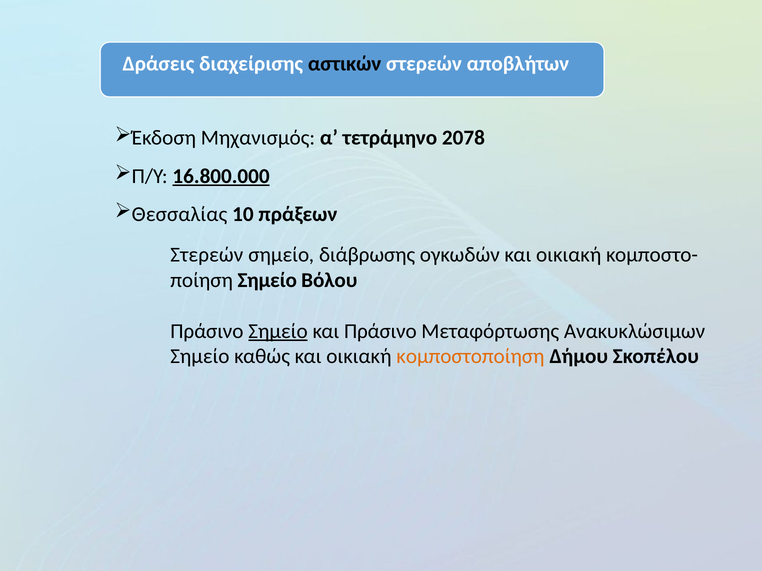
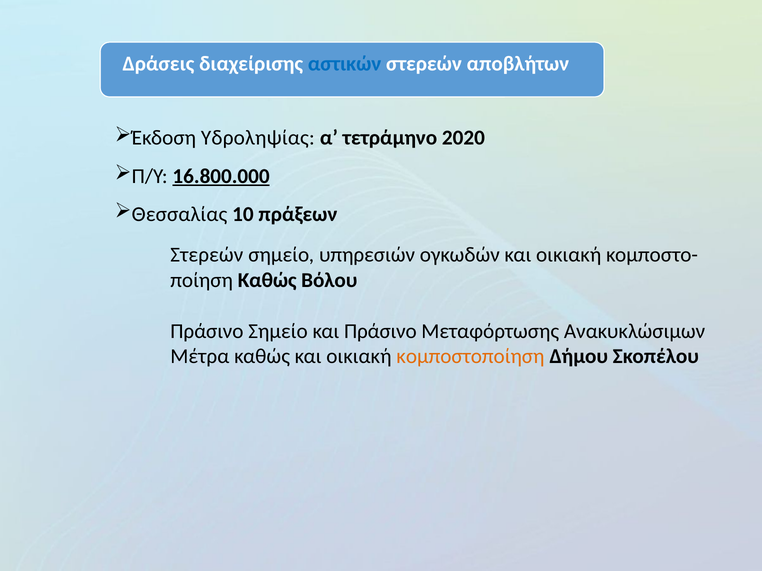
αστικών colour: black -> blue (345, 64)
Μηχανισμός: Μηχανισμός -> Υδροληψίας (258, 138)
2078: 2078 -> 2020 (463, 138)
διάβρωσης: διάβρωσης -> υπηρεσιών (367, 255)
Σημείο: Σημείο -> Καθώς (267, 281)
Σημείο underline: present -> none (278, 331)
Σημείο: Σημείο -> Μέτρα (200, 357)
